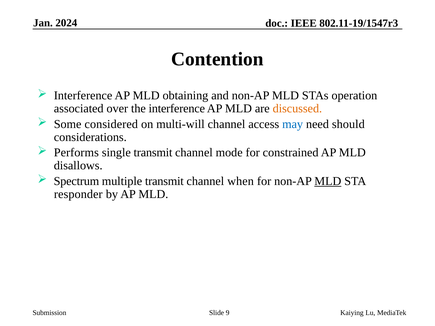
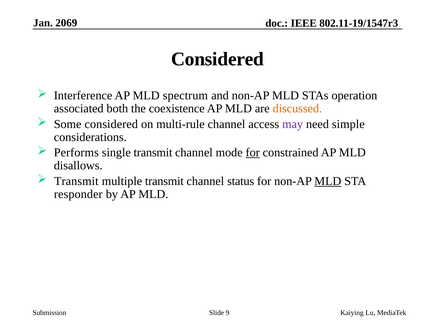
2024: 2024 -> 2069 (66, 23)
Contention: Contention -> Considered (218, 59)
obtaining: obtaining -> spectrum (185, 96)
over: over -> both (117, 109)
the interference: interference -> coexistence (177, 109)
multi-will: multi-will -> multi-rule (180, 124)
may colour: blue -> purple (293, 124)
should: should -> simple (348, 124)
for underline: none -> present (253, 153)
Spectrum: Spectrum -> Transmit (76, 181)
when: when -> status (241, 181)
